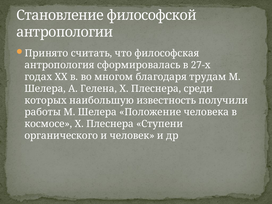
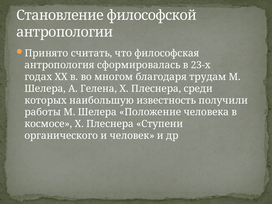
27-х: 27-х -> 23-х (201, 65)
